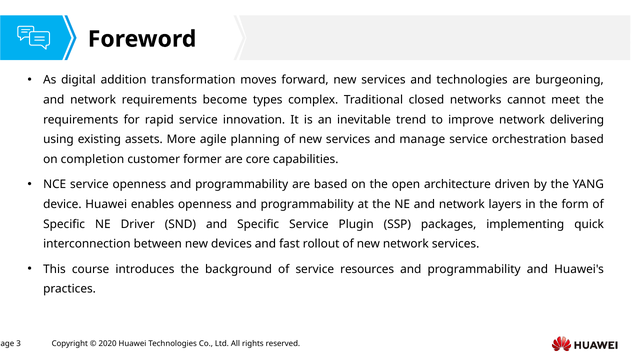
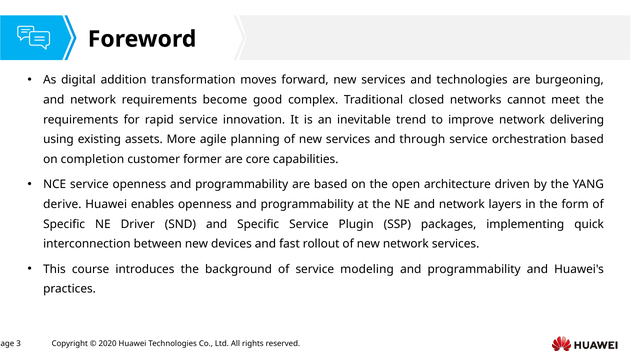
types: types -> good (268, 100)
manage: manage -> through (422, 140)
device: device -> derive (62, 204)
resources: resources -> modeling (367, 269)
